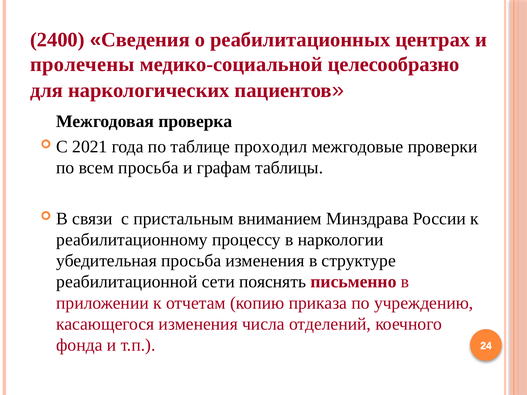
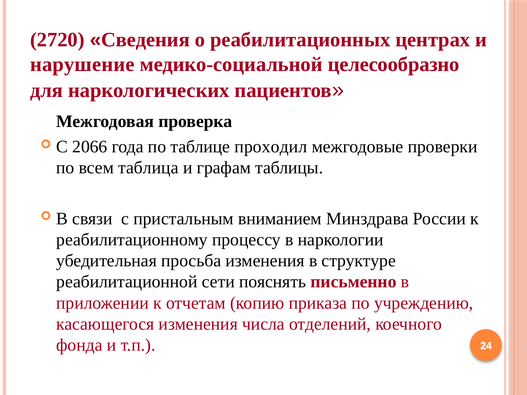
2400: 2400 -> 2720 (57, 40)
пролечены: пролечены -> нарушение (82, 64)
2021: 2021 -> 2066 (90, 147)
всем просьба: просьба -> таблица (148, 168)
